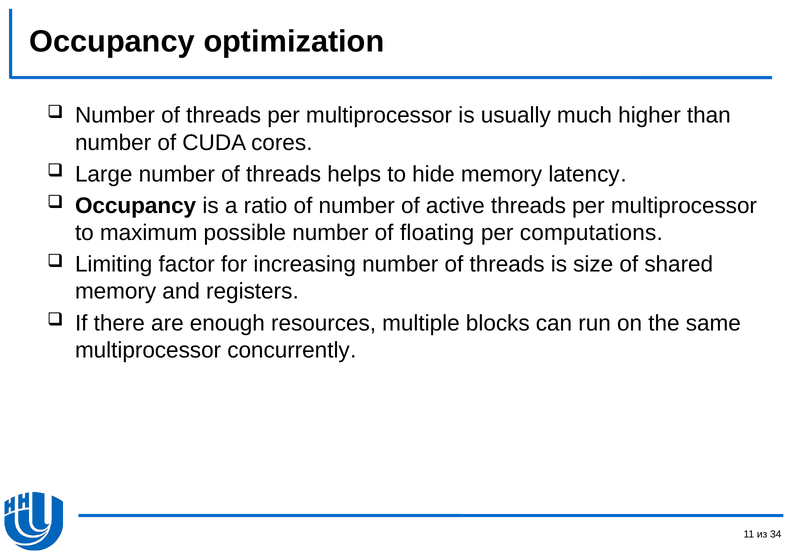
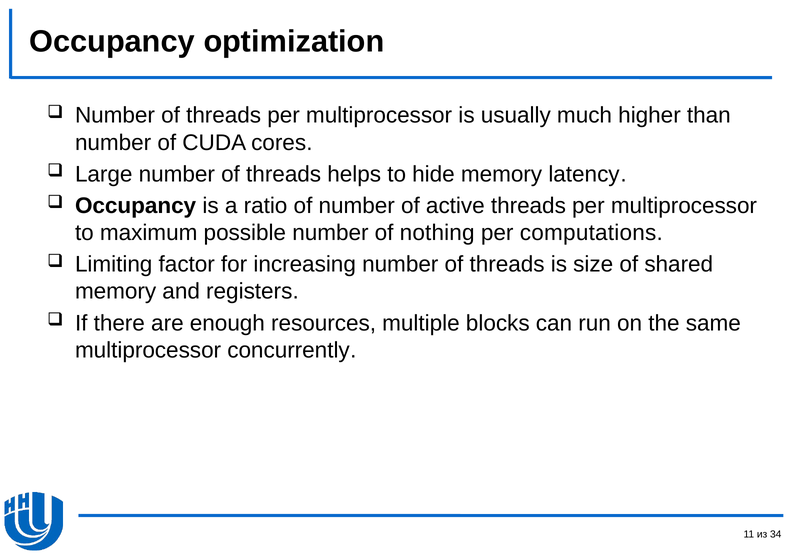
floating: floating -> nothing (437, 233)
